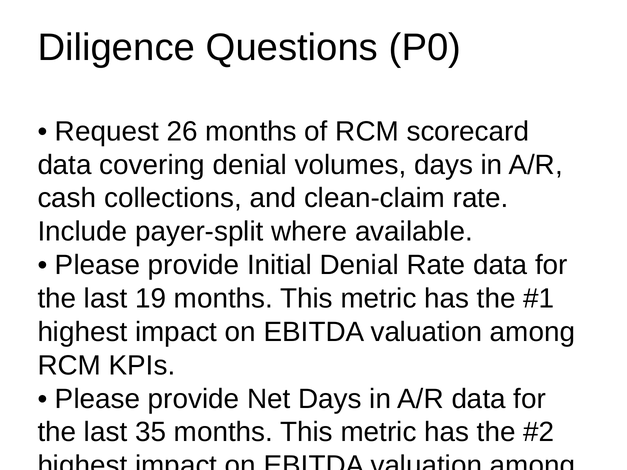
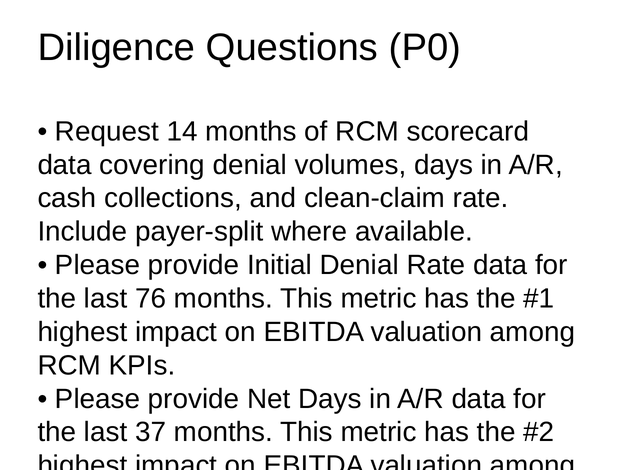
26: 26 -> 14 (182, 131)
19: 19 -> 76 (151, 299)
35: 35 -> 37 (151, 433)
